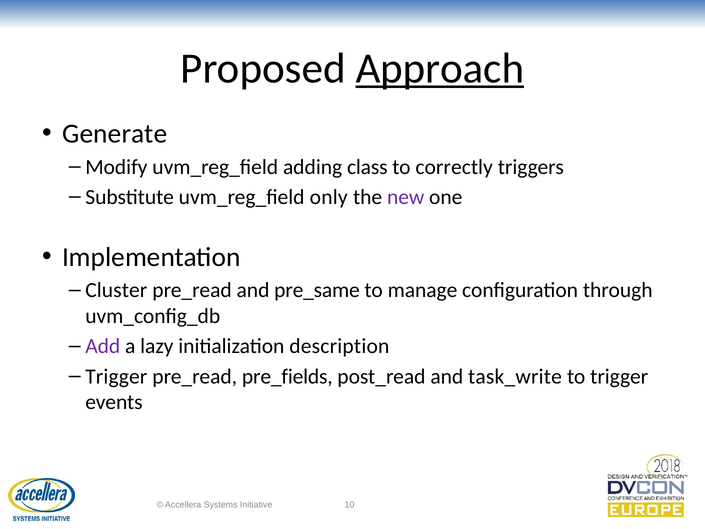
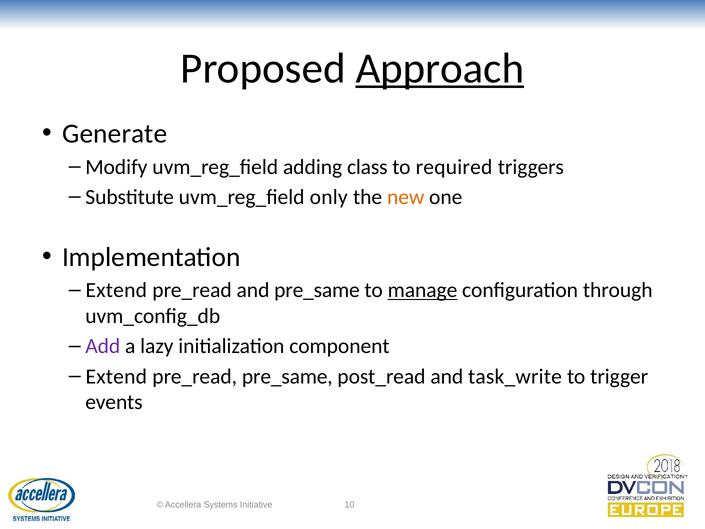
correctly: correctly -> required (454, 167)
new colour: purple -> orange (406, 197)
Cluster: Cluster -> Extend (116, 290)
manage underline: none -> present (422, 290)
description: description -> component (339, 346)
Trigger: Trigger -> Extend (116, 376)
pre_read pre_fields: pre_fields -> pre_same (287, 376)
